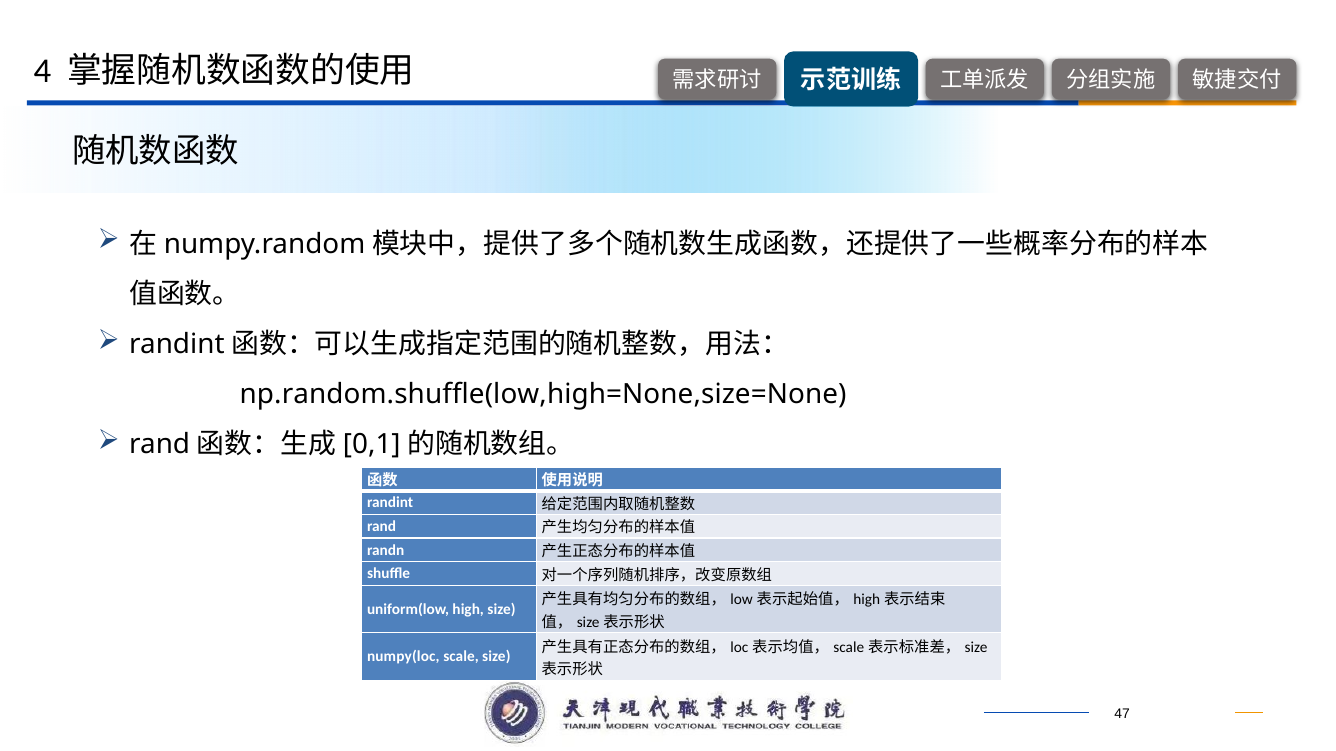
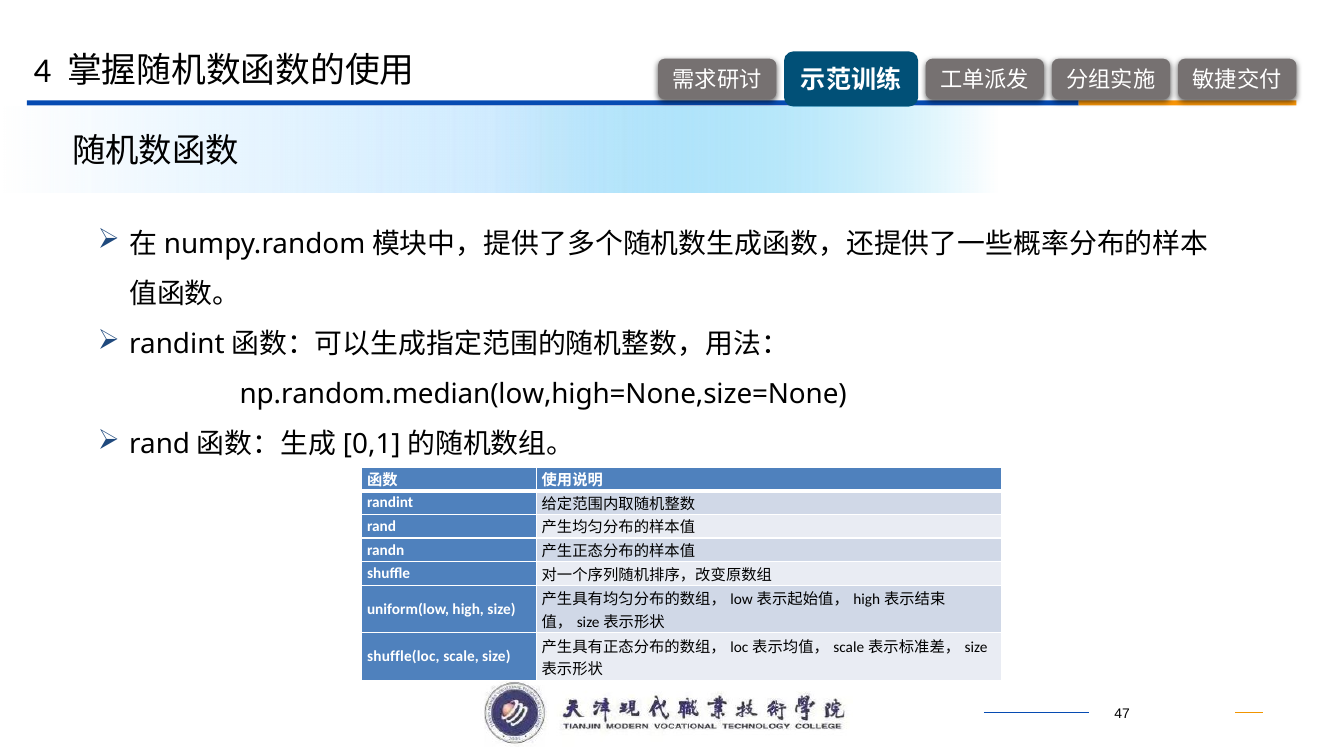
np.random.shuffle(low,high=None,size=None: np.random.shuffle(low,high=None,size=None -> np.random.median(low,high=None,size=None (543, 395)
numpy(loc: numpy(loc -> shuffle(loc (403, 657)
